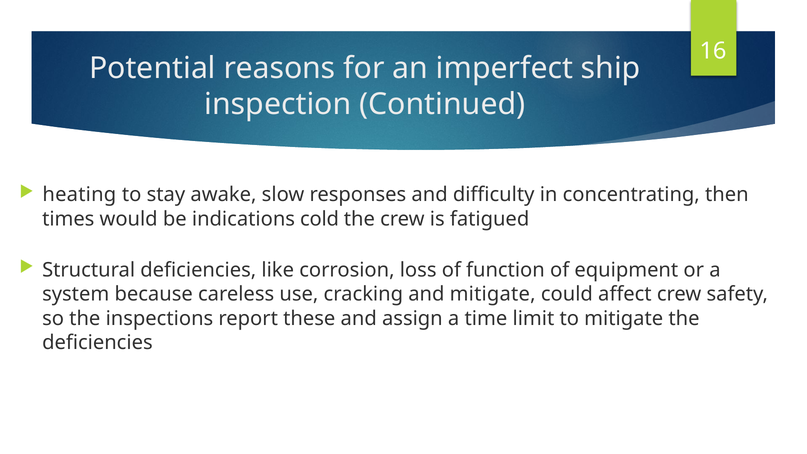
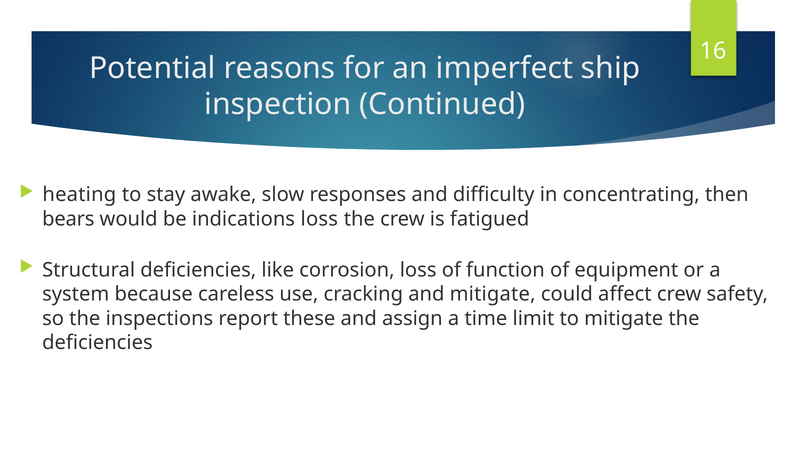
times: times -> bears (68, 219)
indications cold: cold -> loss (319, 219)
